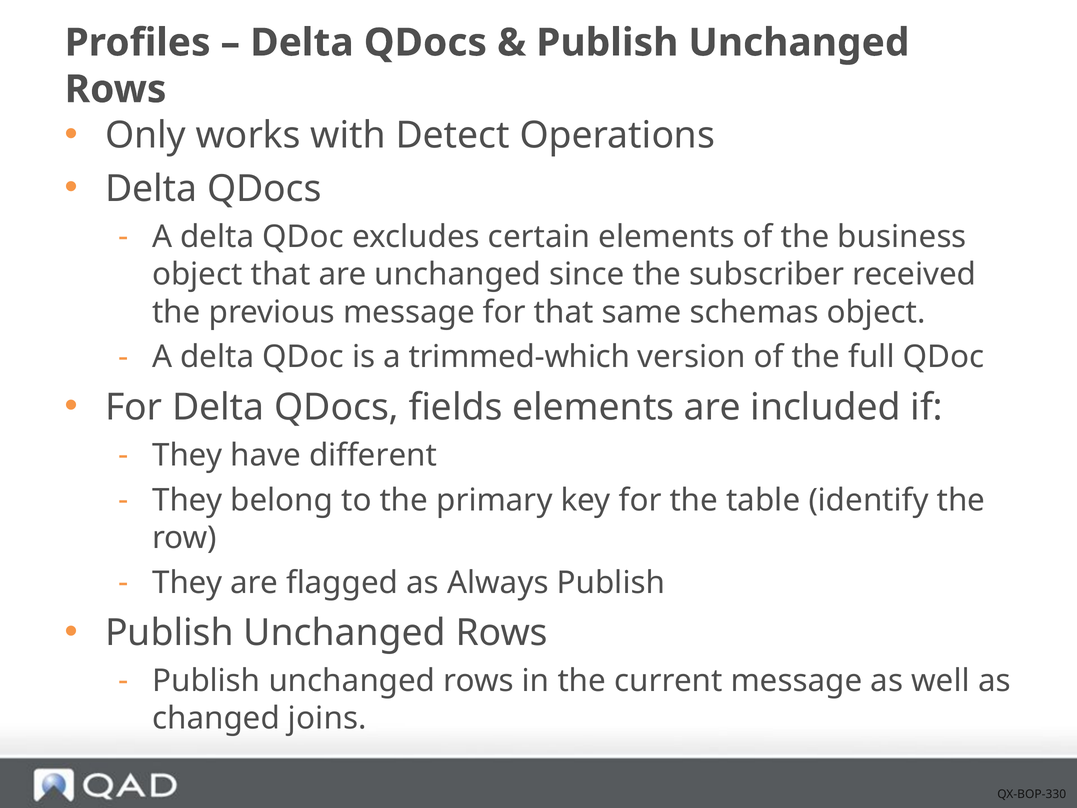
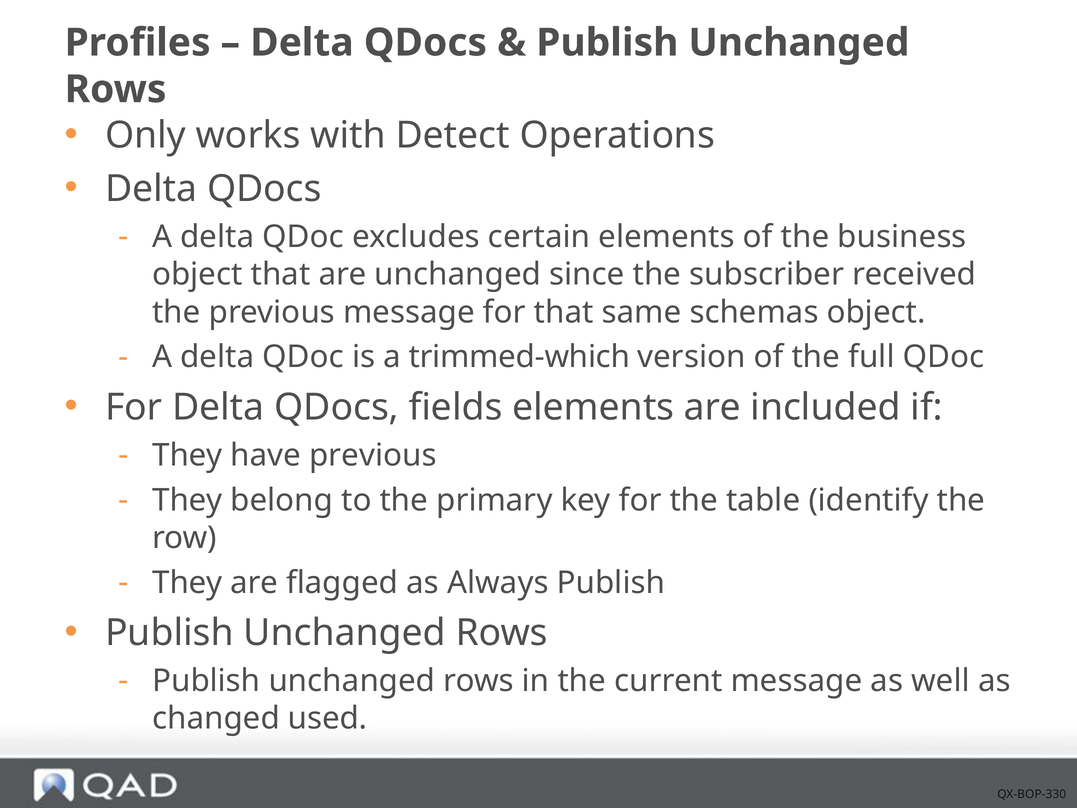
have different: different -> previous (373, 455)
joins: joins -> used (328, 718)
